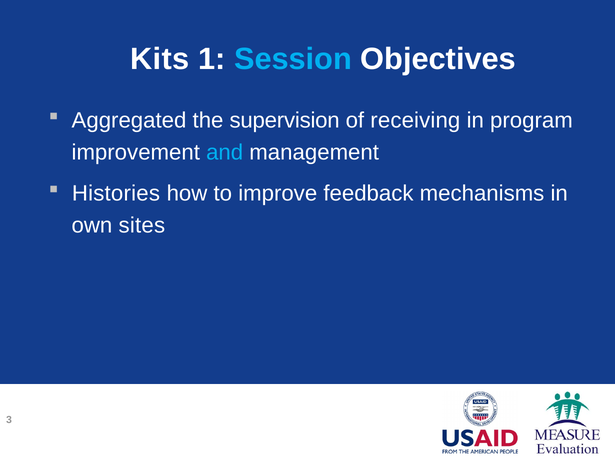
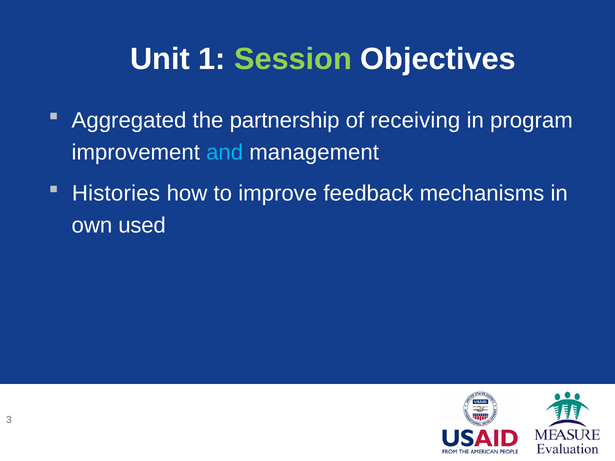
Kits: Kits -> Unit (160, 59)
Session colour: light blue -> light green (293, 59)
supervision: supervision -> partnership (285, 121)
sites: sites -> used (142, 225)
